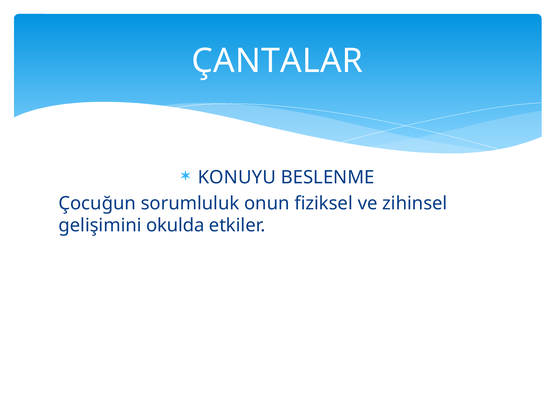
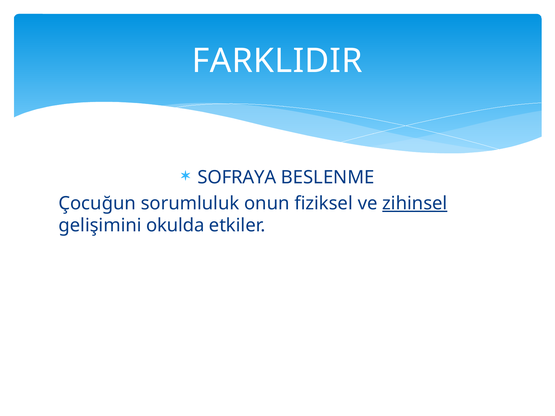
ÇANTALAR: ÇANTALAR -> FARKLIDIR (277, 61)
KONUYU: KONUYU -> SOFRAYA (237, 178)
zihinsel underline: none -> present (415, 203)
